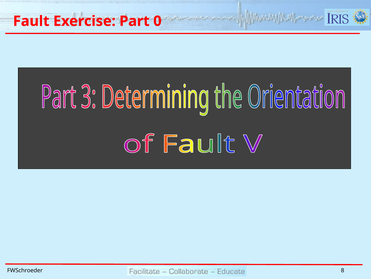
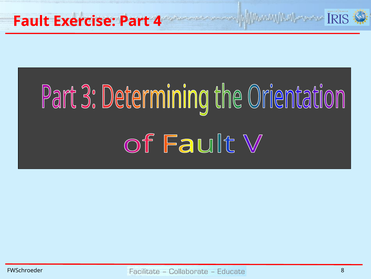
0: 0 -> 4 (157, 21)
